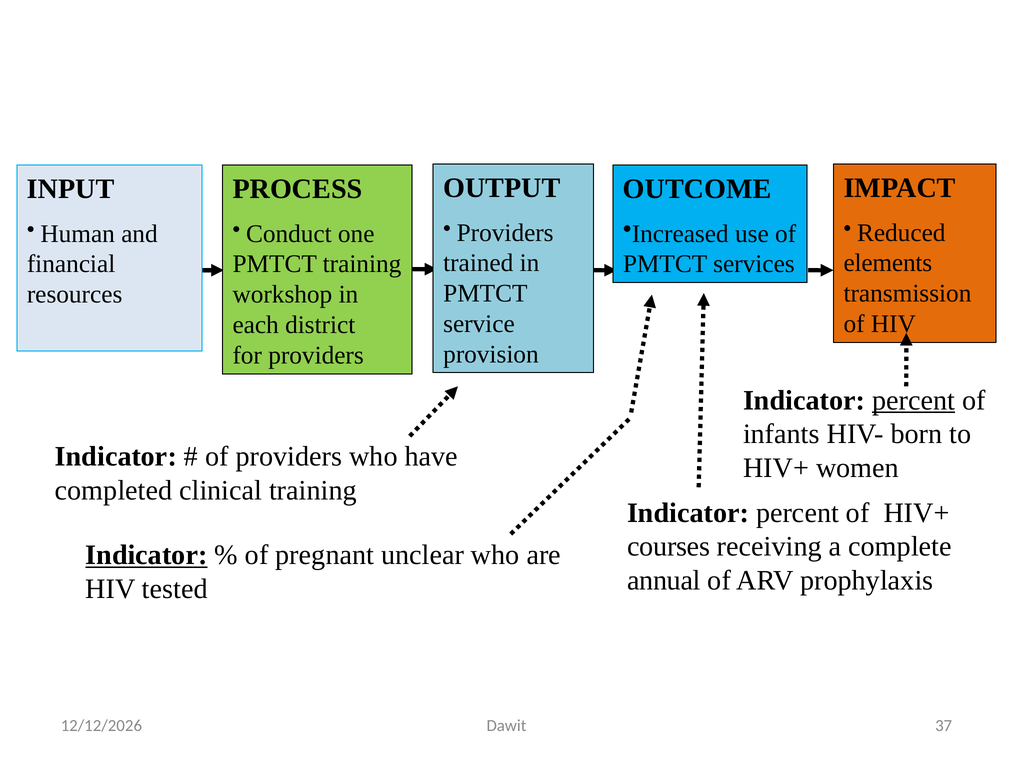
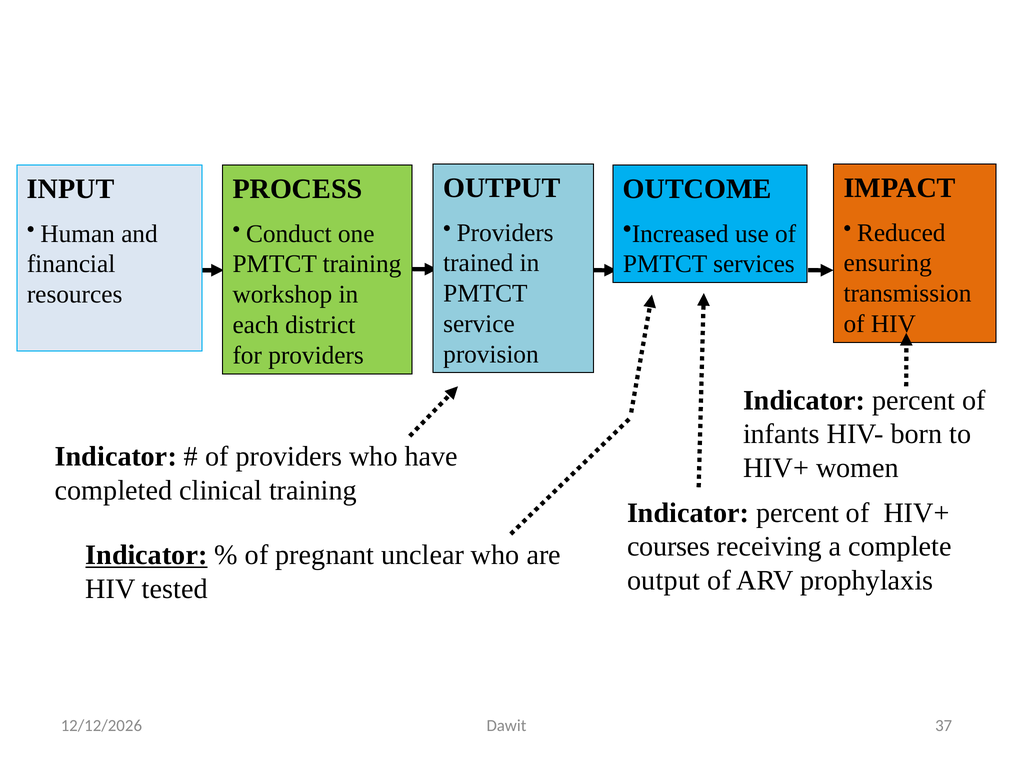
elements: elements -> ensuring (888, 263)
percent underline: present -> none (914, 400)
annual: annual -> output (664, 580)
